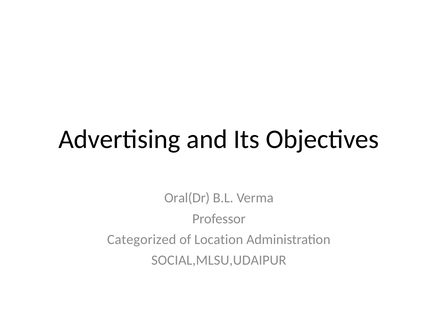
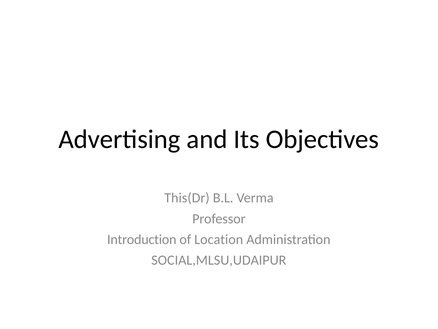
Oral(Dr: Oral(Dr -> This(Dr (187, 198)
Categorized: Categorized -> Introduction (142, 239)
